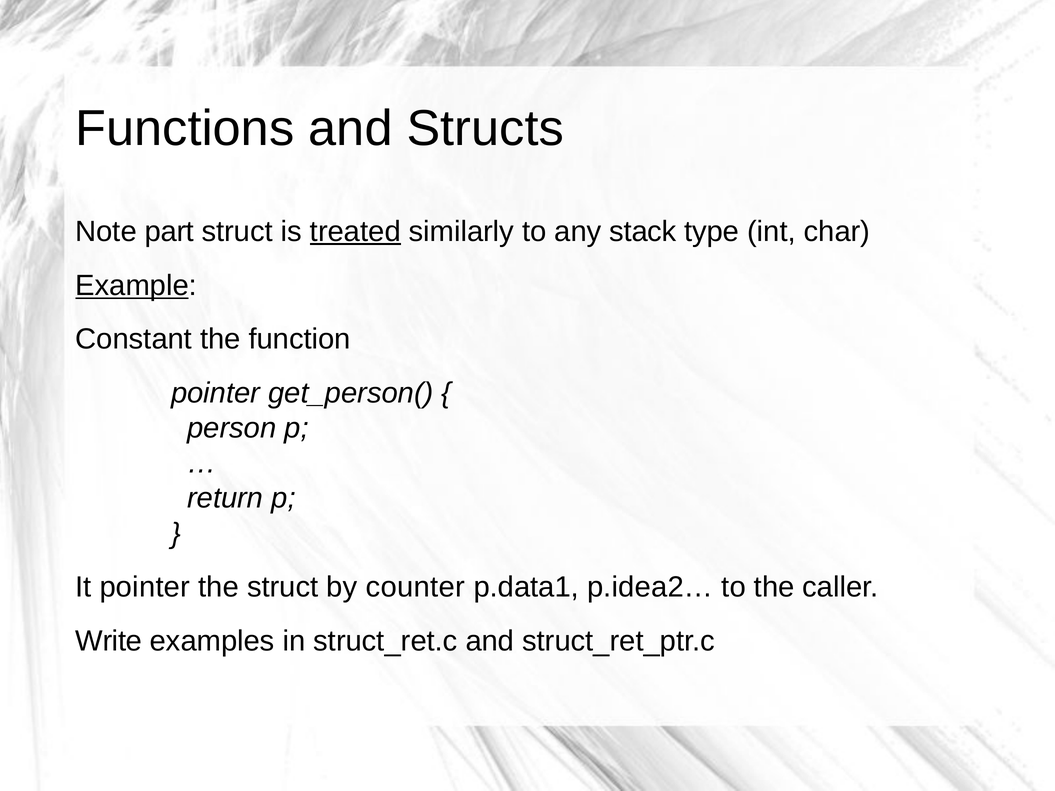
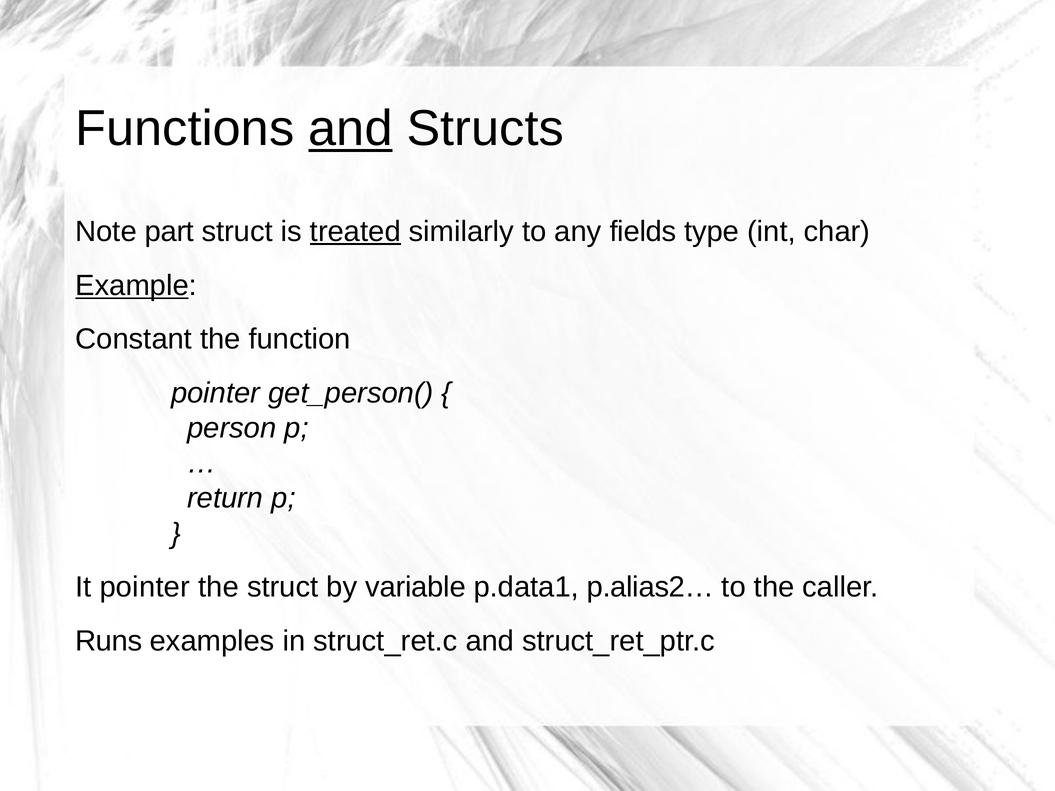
and underline: none -> present (351, 129)
stack: stack -> fields (643, 232)
counter: counter -> variable (415, 587)
p.idea2…: p.idea2… -> p.alias2… (650, 587)
Write: Write -> Runs (109, 641)
